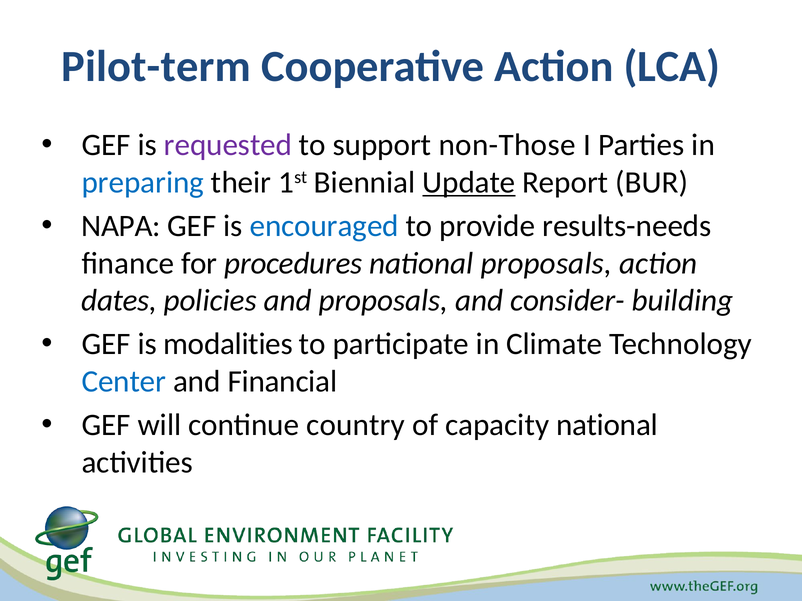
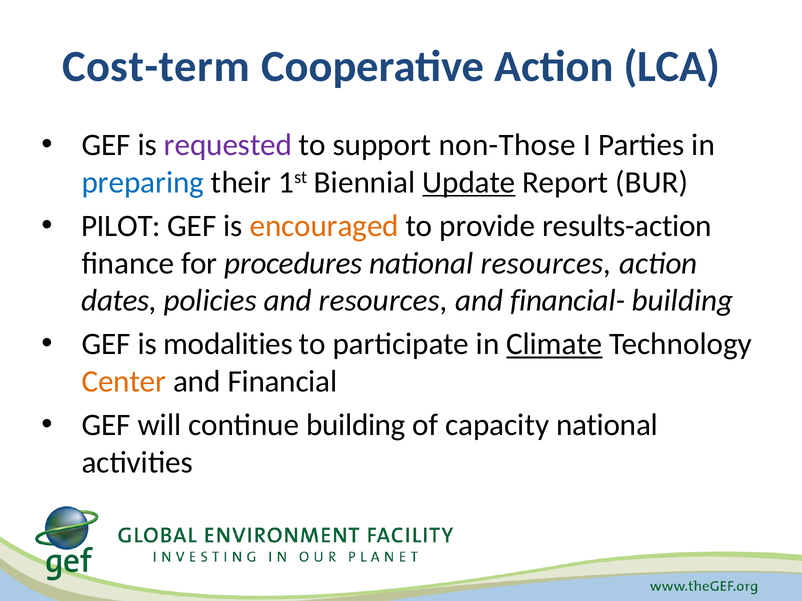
Pilot-term: Pilot-term -> Cost-term (156, 67)
NAPA: NAPA -> PILOT (121, 226)
encouraged colour: blue -> orange (324, 226)
results-needs: results-needs -> results-action (627, 226)
national proposals: proposals -> resources (546, 263)
and proposals: proposals -> resources (383, 301)
consider-: consider- -> financial- (568, 301)
Climate underline: none -> present (554, 344)
Center colour: blue -> orange (124, 382)
continue country: country -> building (356, 425)
